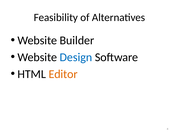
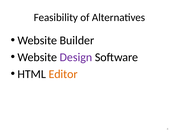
Design colour: blue -> purple (76, 57)
